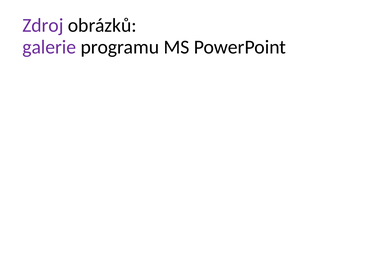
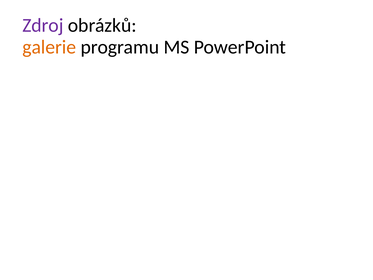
galerie colour: purple -> orange (49, 47)
